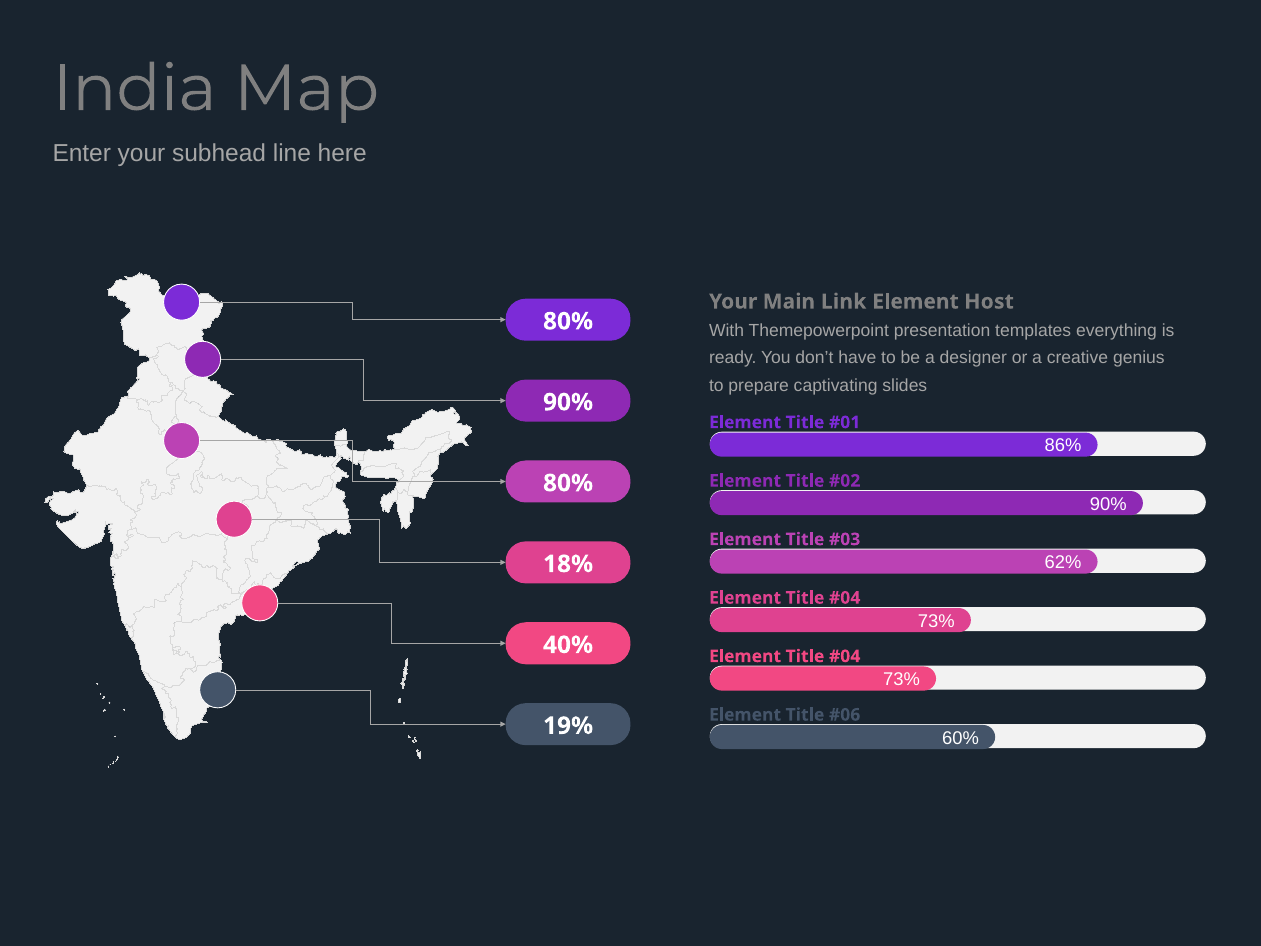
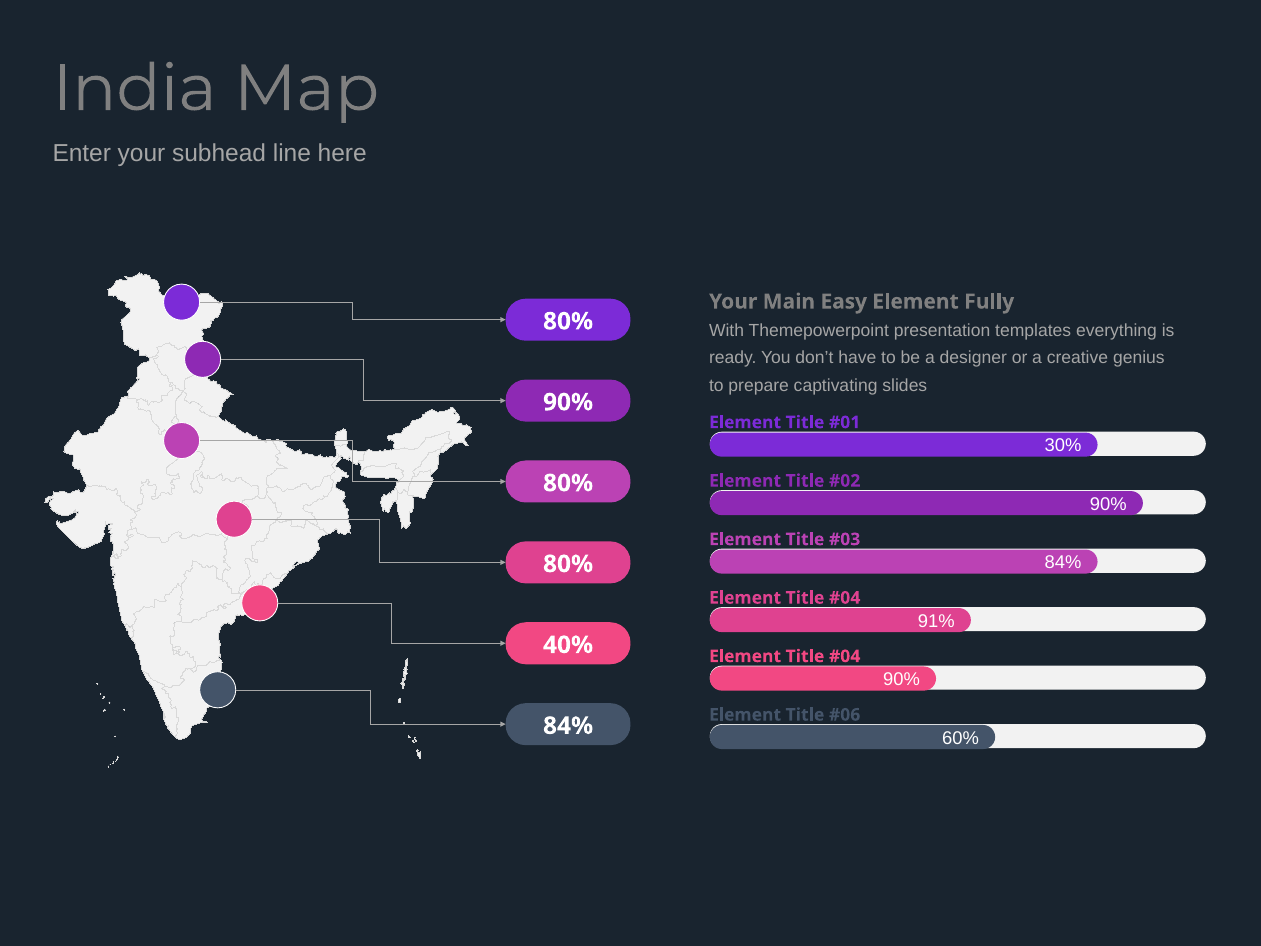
Link: Link -> Easy (844, 302)
Host: Host -> Fully (989, 302)
86%: 86% -> 30% (1063, 446)
62%: 62% -> 84% (1063, 563)
18%: 18% -> 80% (568, 564)
73%: 73% -> 91% (936, 621)
73%: 73% -> 90% (901, 680)
19%: 19% -> 84% (568, 726)
